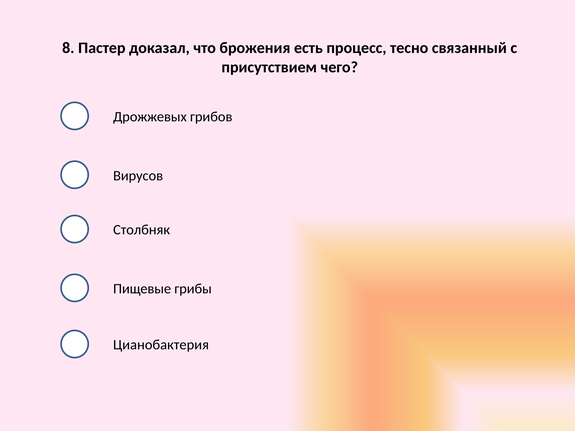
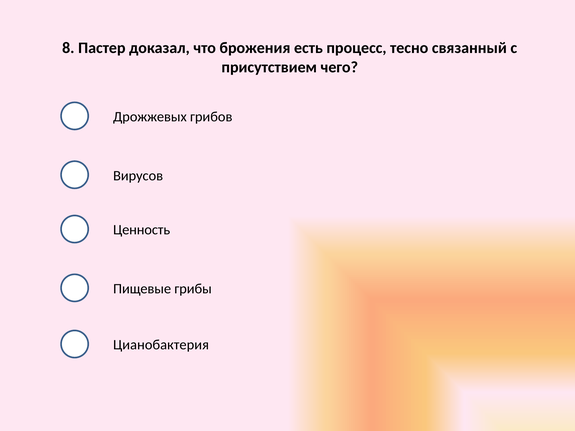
Столбняк: Столбняк -> Ценность (142, 230)
